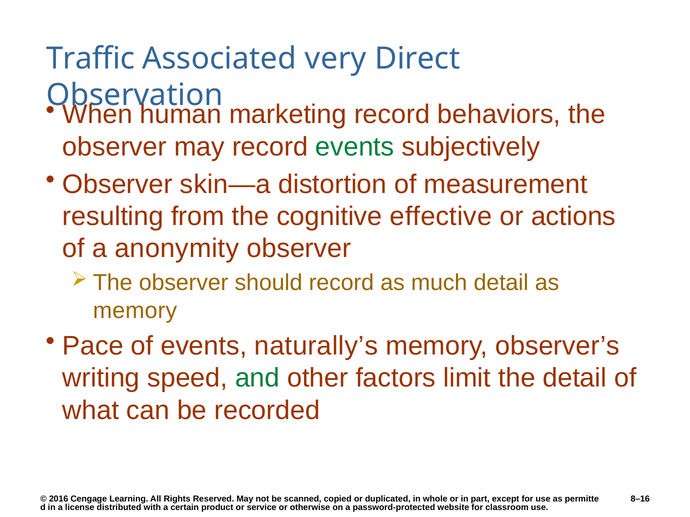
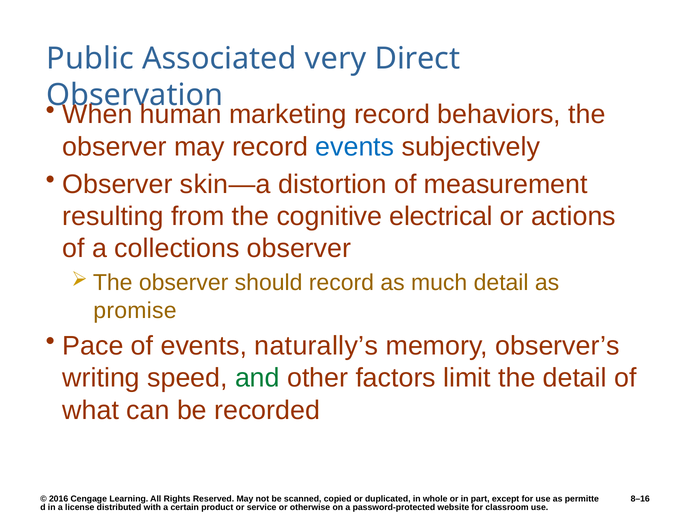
Traffic: Traffic -> Public (90, 58)
events colour: green -> blue (355, 147)
effective: effective -> electrical (441, 217)
anonymity: anonymity -> collections (177, 249)
memory: memory -> promise (135, 311)
